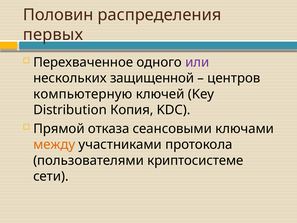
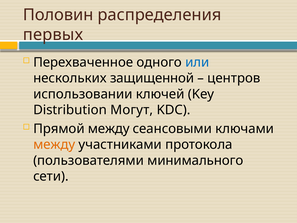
или colour: purple -> blue (197, 62)
компьютерную: компьютерную -> использовании (83, 94)
Копия: Копия -> Могут (132, 110)
Прямой отказа: отказа -> между (109, 129)
криптосистеме: криптосистеме -> минимального (195, 160)
